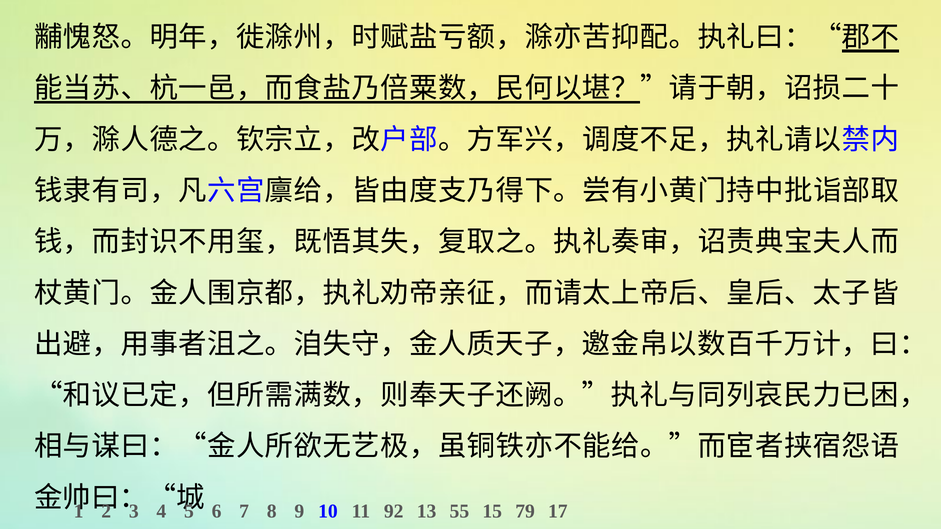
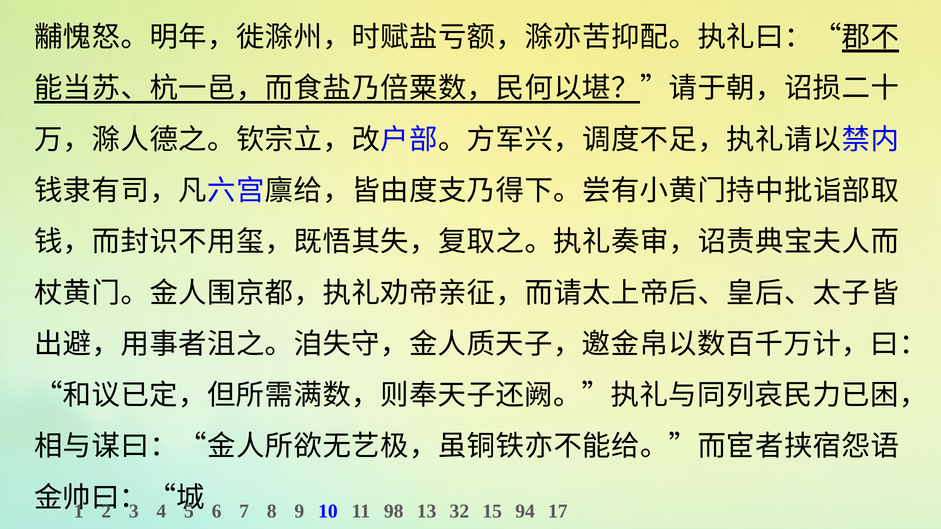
92: 92 -> 98 (394, 512)
55: 55 -> 32 (459, 512)
79: 79 -> 94 (525, 512)
